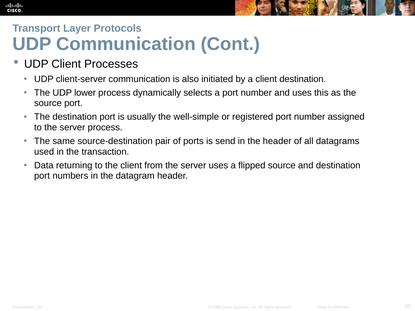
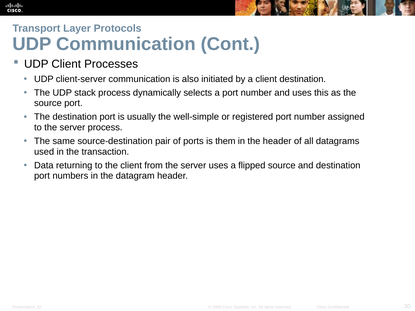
lower: lower -> stack (85, 93)
send: send -> them (225, 141)
